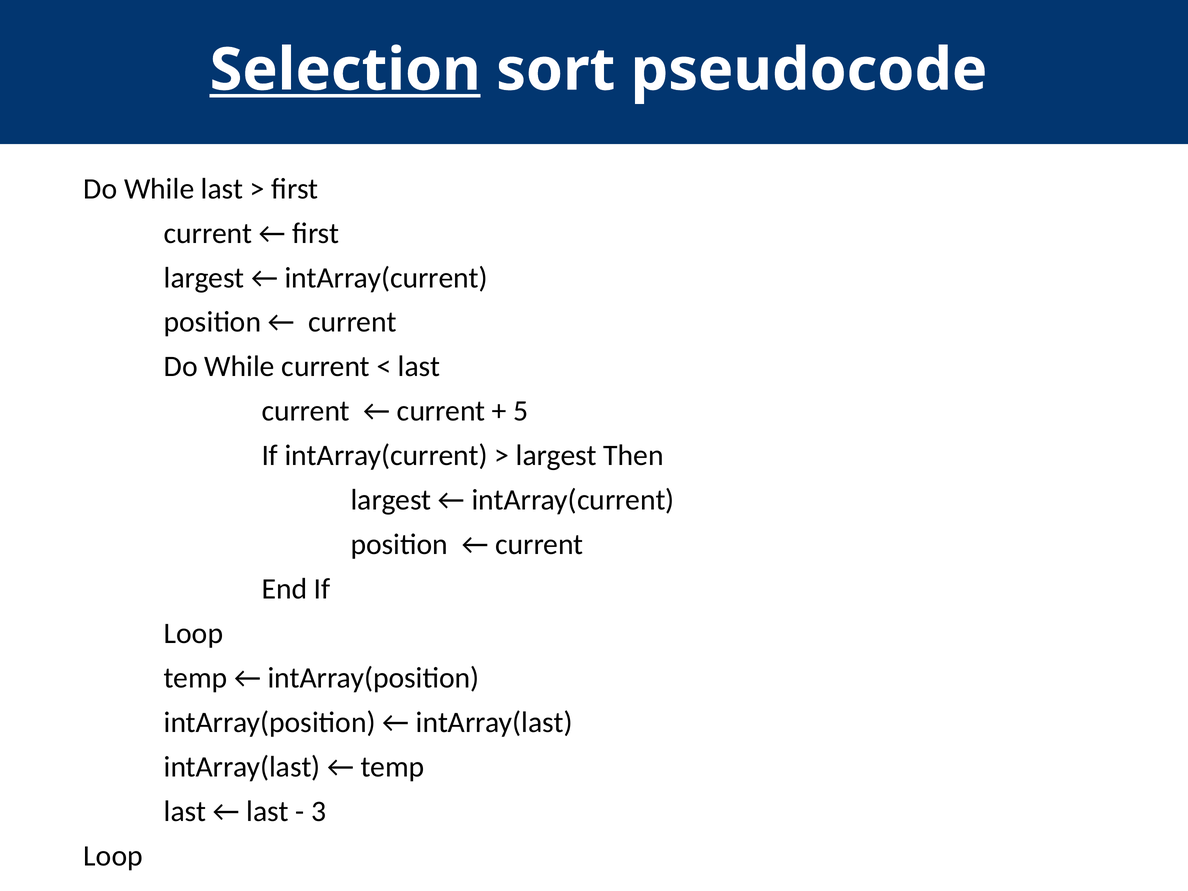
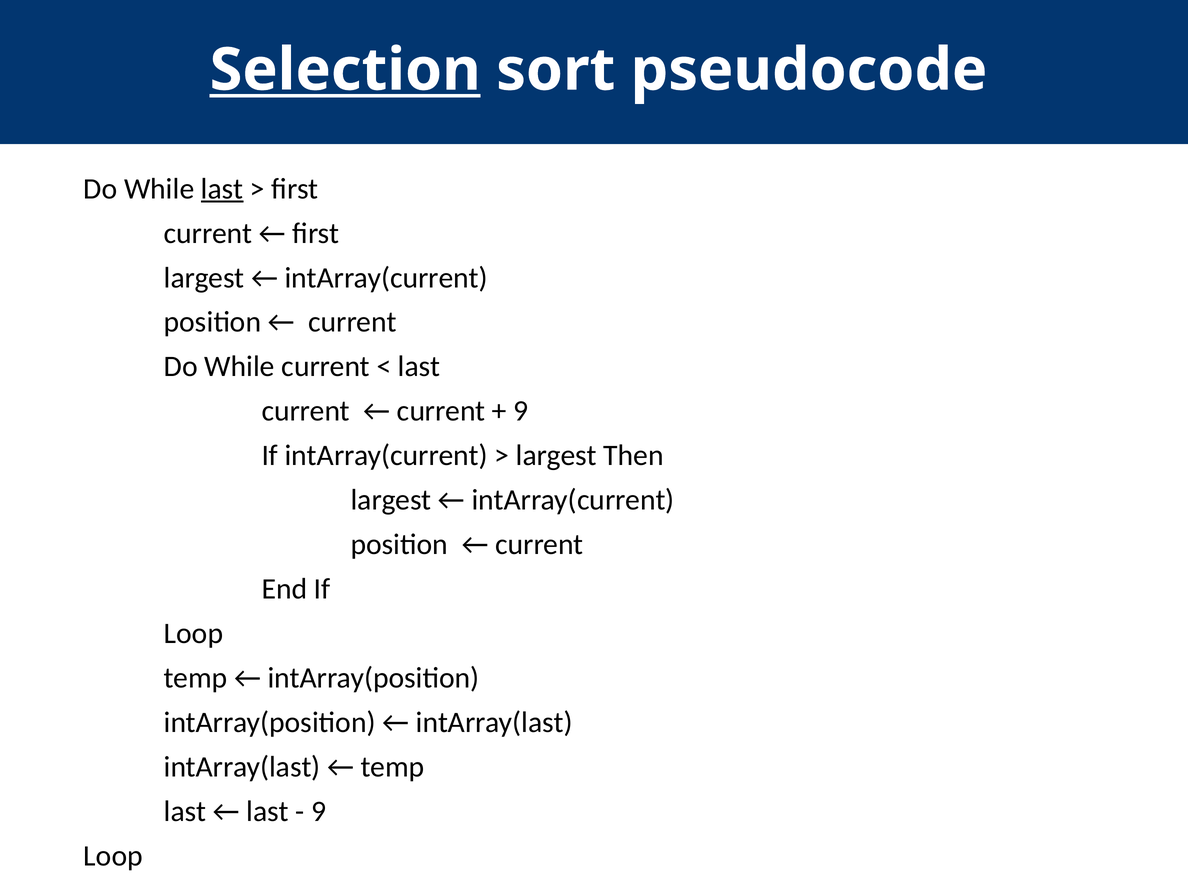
last underline: none -> present (222, 189)
5: 5 -> 9 (521, 411)
3: 3 -> 9 (319, 811)
